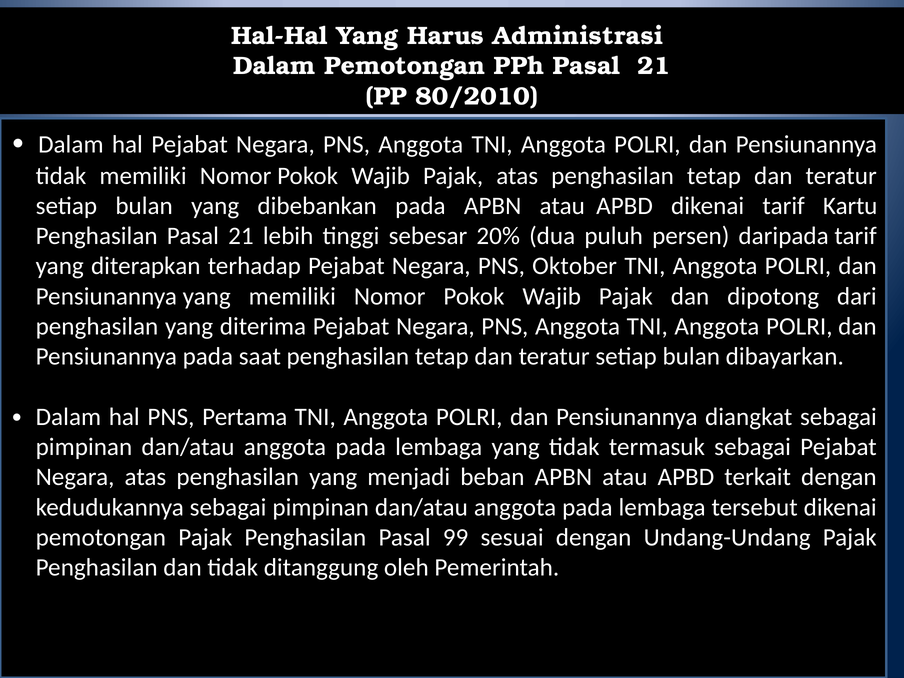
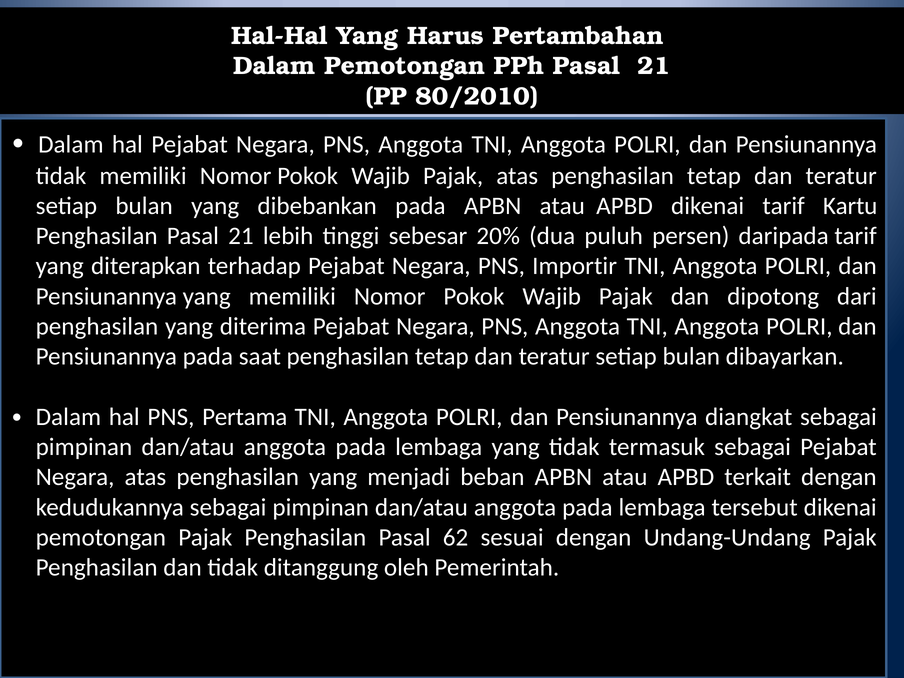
Administrasi: Administrasi -> Pertambahan (578, 36)
Oktober: Oktober -> Importir (575, 266)
99: 99 -> 62 (456, 537)
